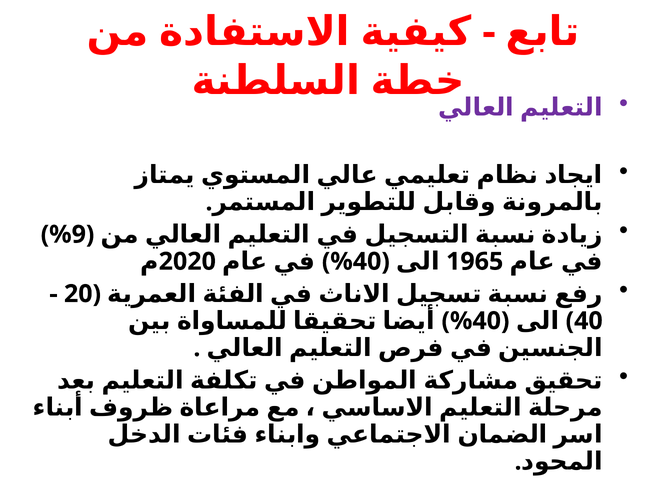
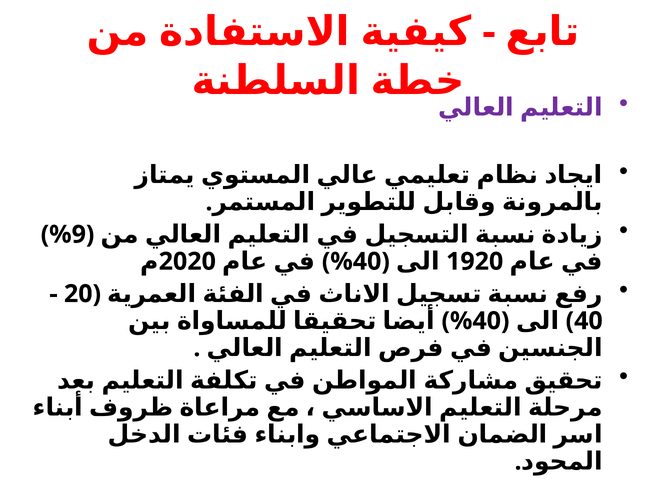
1965: 1965 -> 1920 (475, 262)
